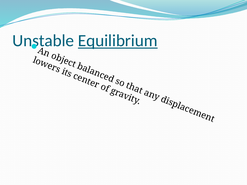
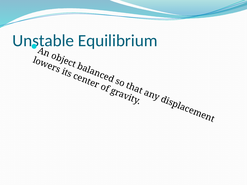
Equilibrium underline: present -> none (118, 41)
